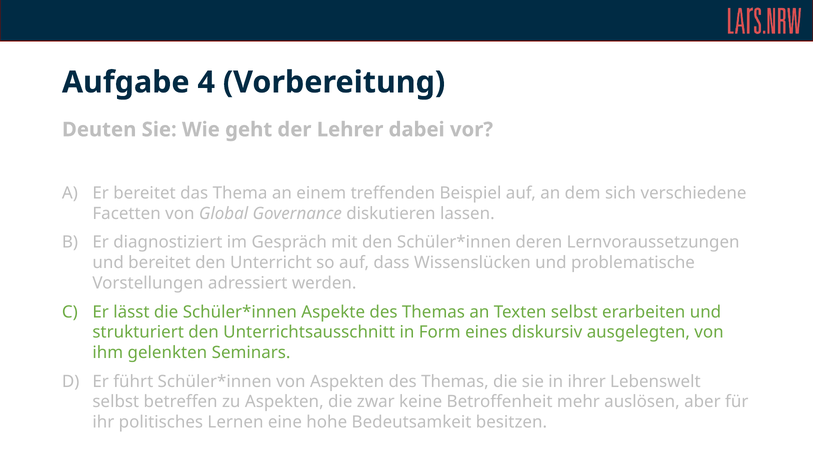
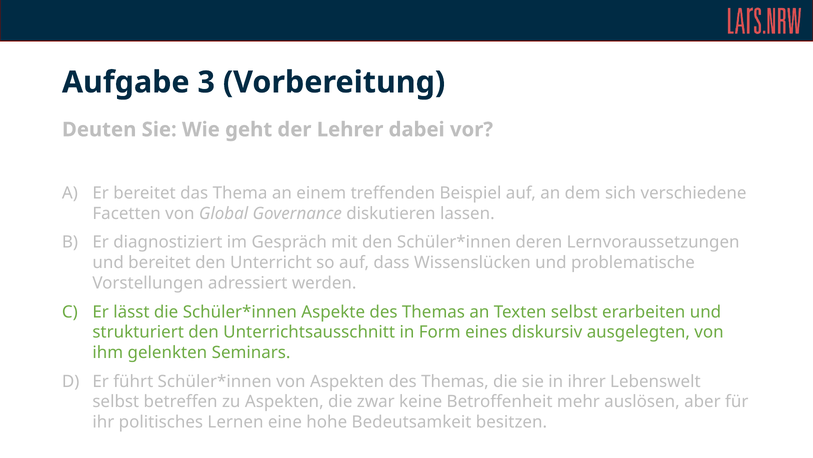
4: 4 -> 3 (206, 82)
